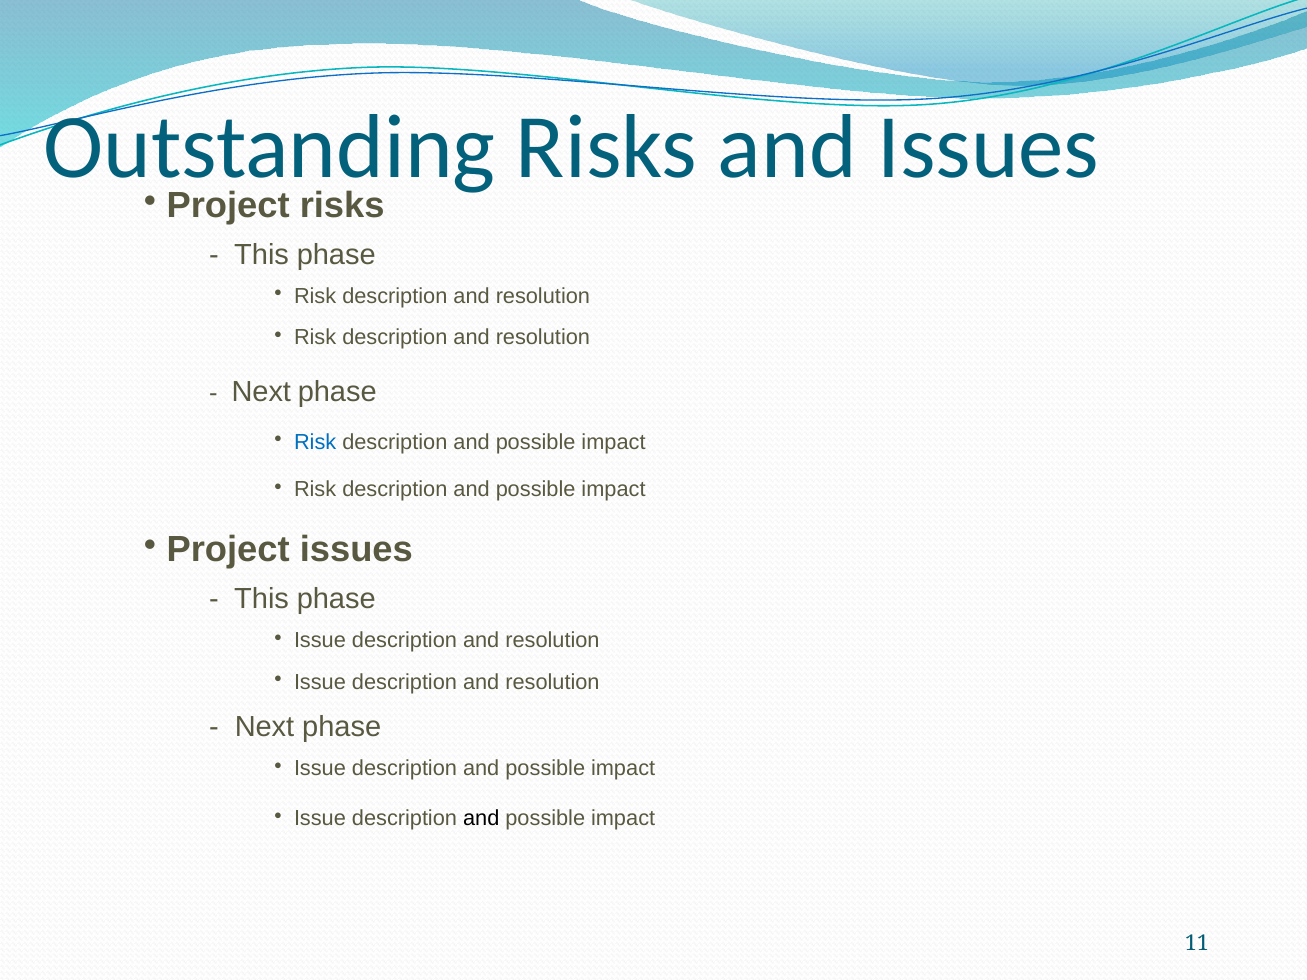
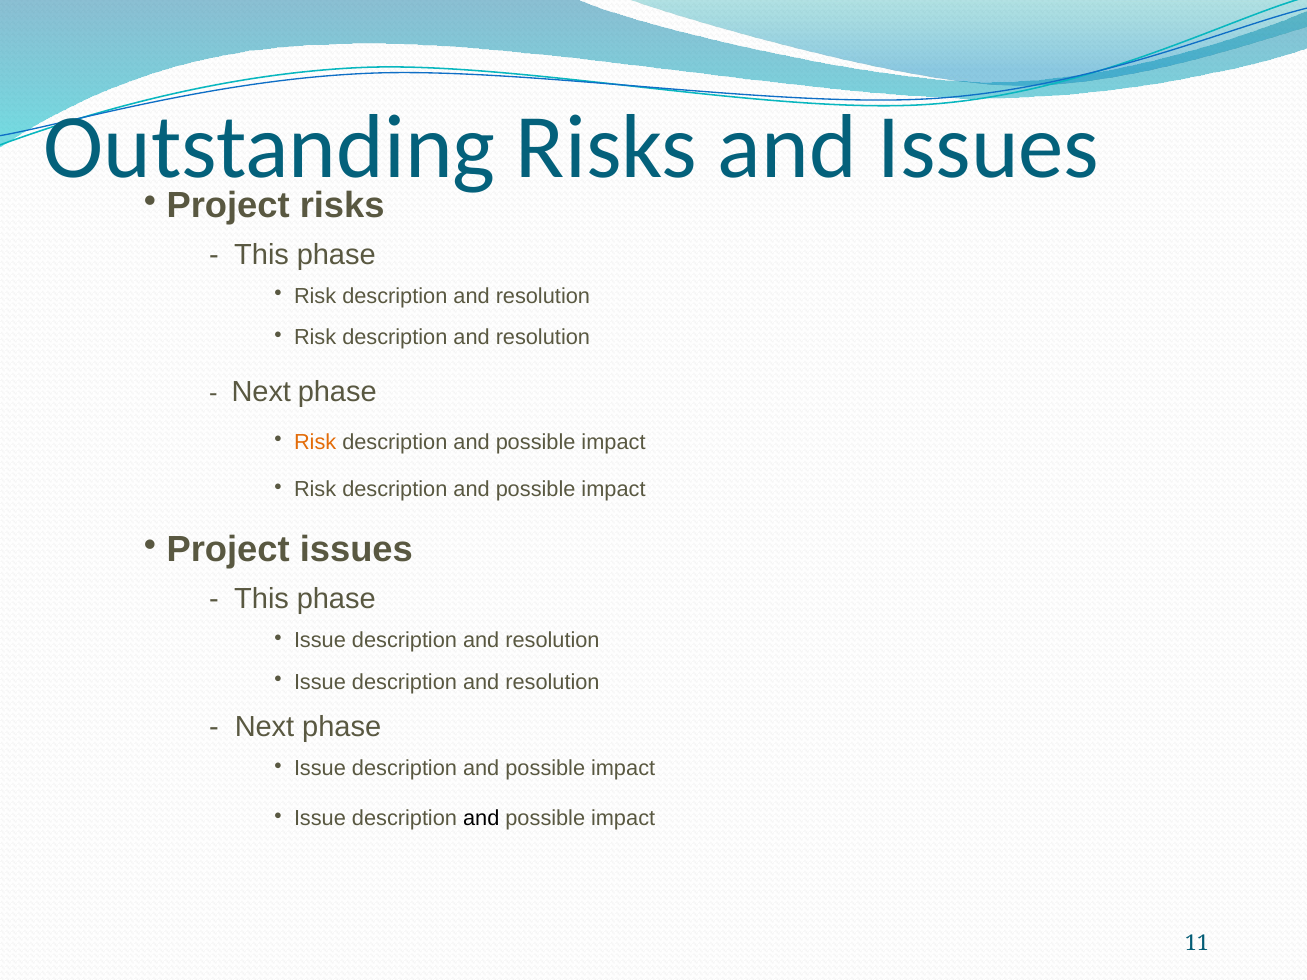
Risk colour: blue -> orange (315, 442)
